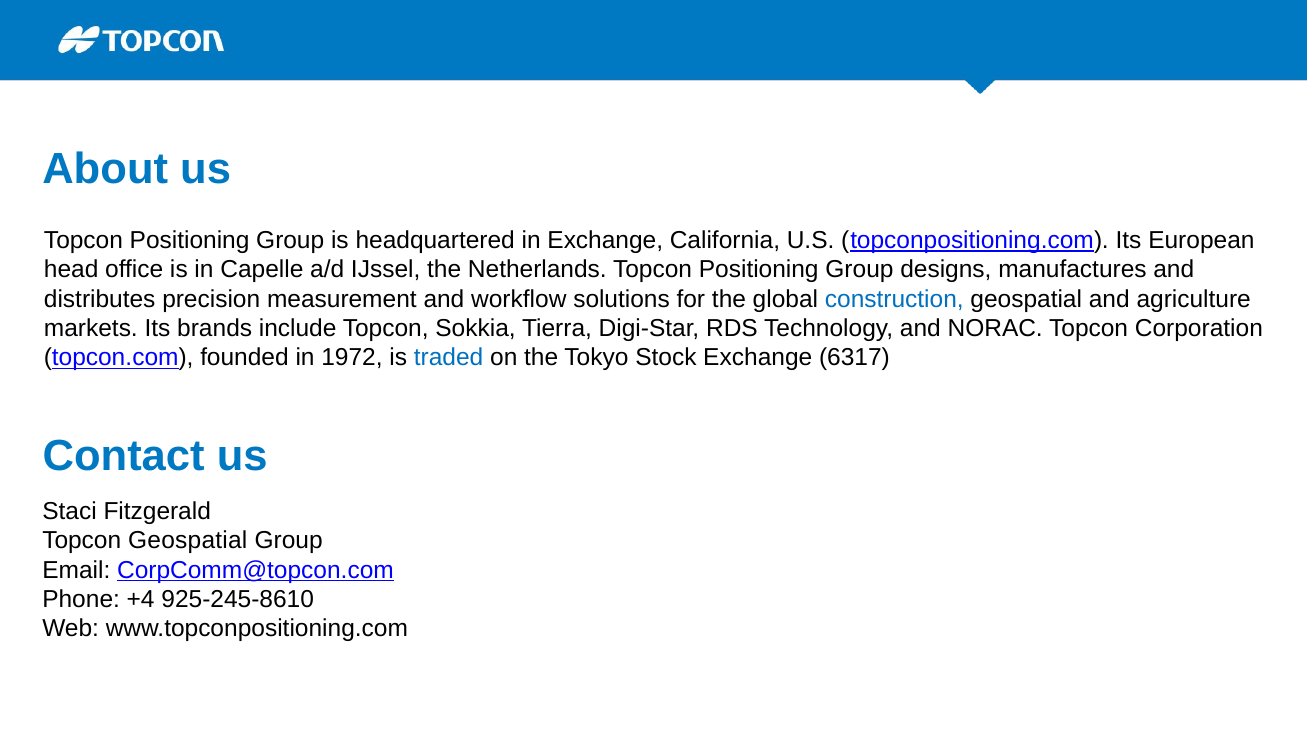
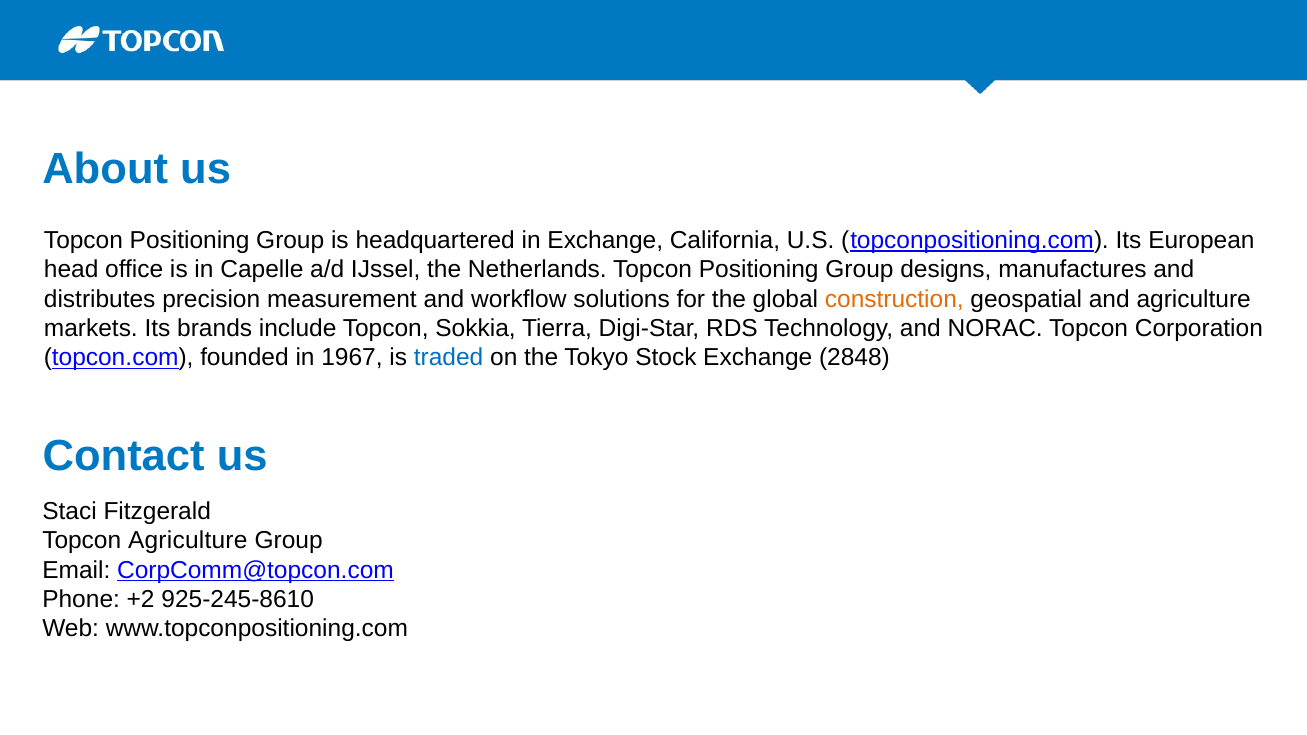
construction colour: blue -> orange (894, 299)
1972: 1972 -> 1967 (352, 358)
6317: 6317 -> 2848 (854, 358)
Topcon Geospatial: Geospatial -> Agriculture (188, 541)
+4: +4 -> +2 (141, 600)
